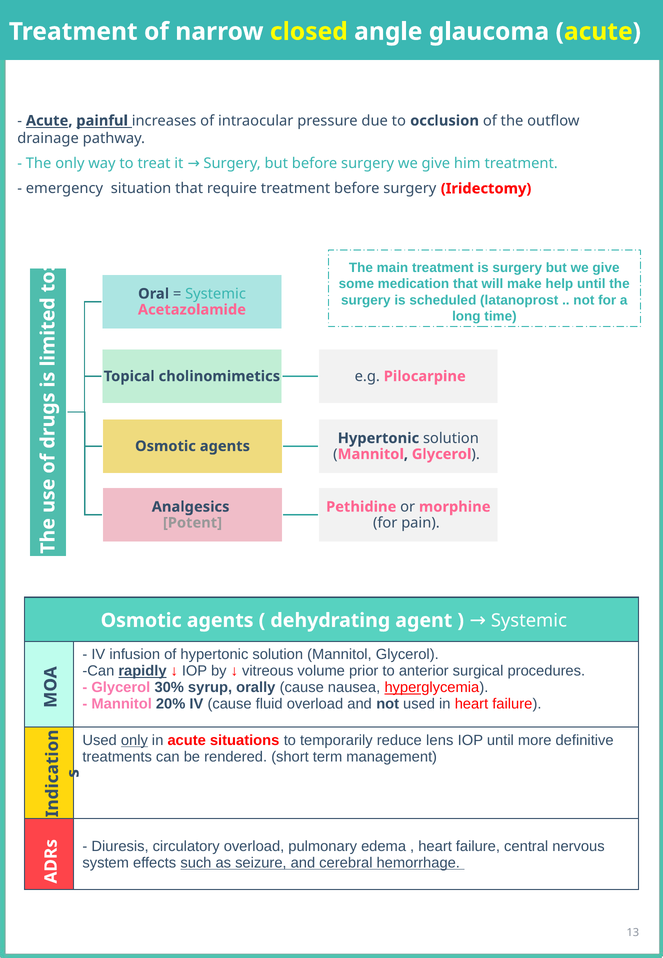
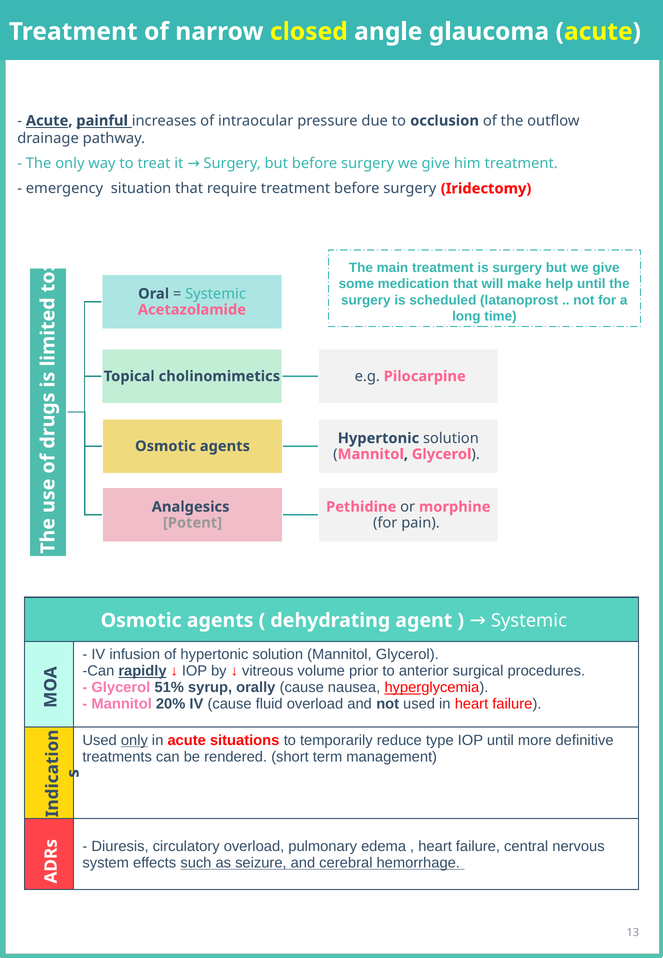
30%: 30% -> 51% (169, 687)
lens: lens -> type (440, 740)
